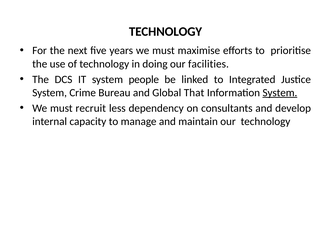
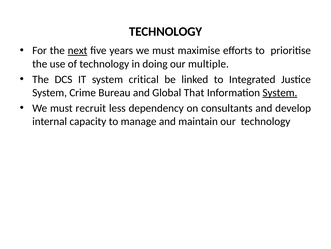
next underline: none -> present (78, 50)
facilities: facilities -> multiple (208, 64)
people: people -> critical (144, 79)
